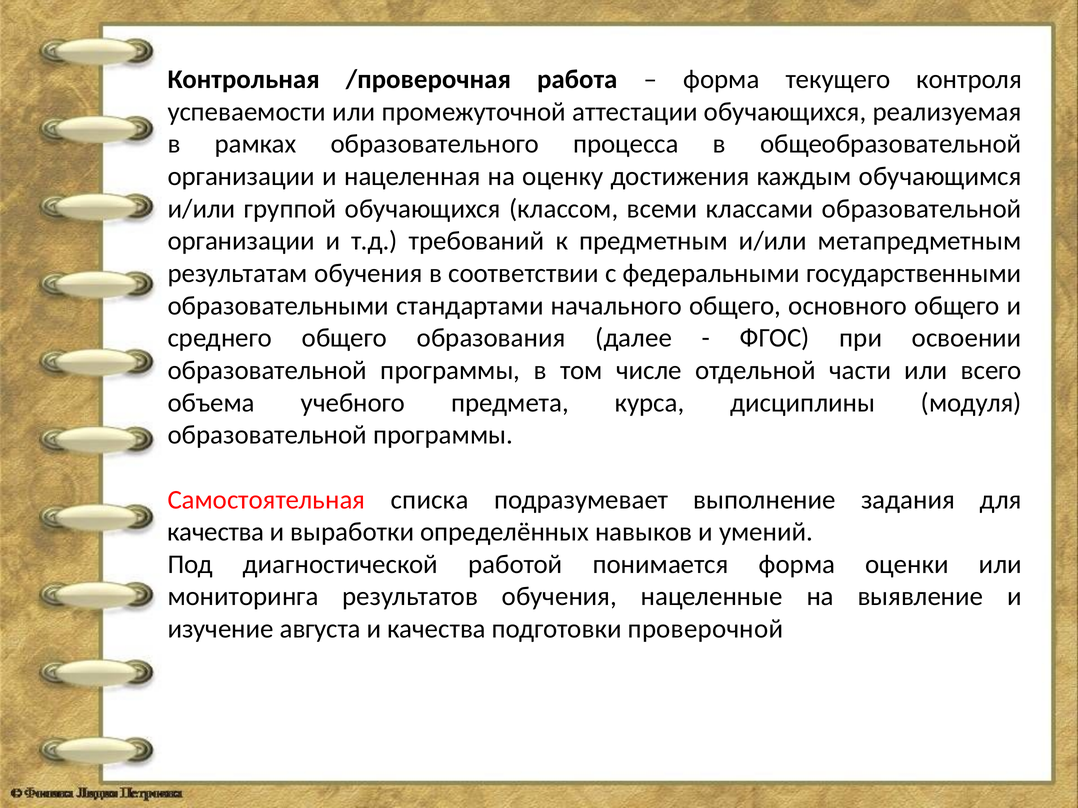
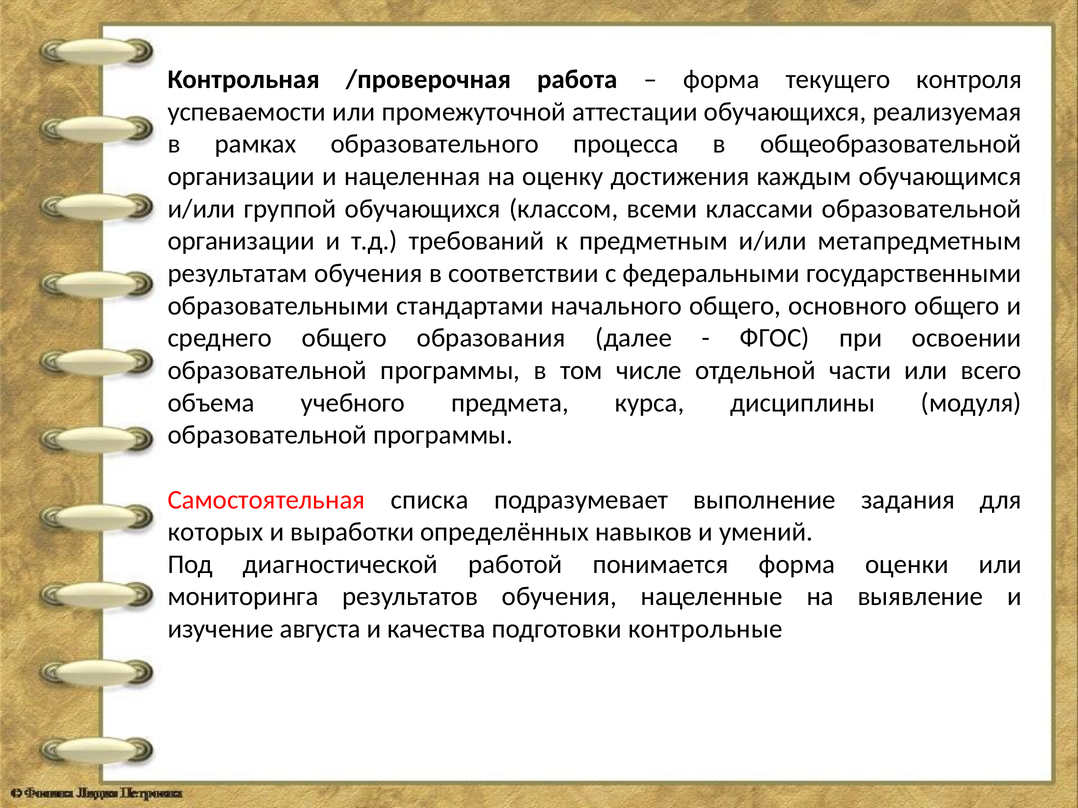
качества: качества -> которых (216, 532)
проверочной: проверочной -> контрольные (705, 629)
